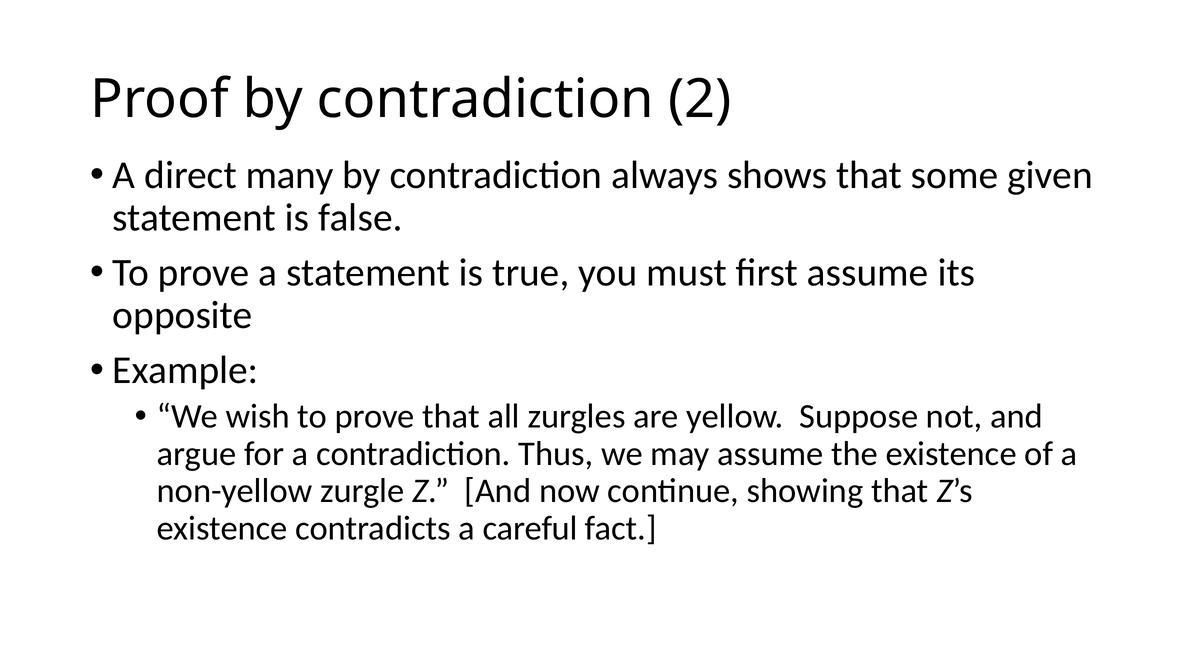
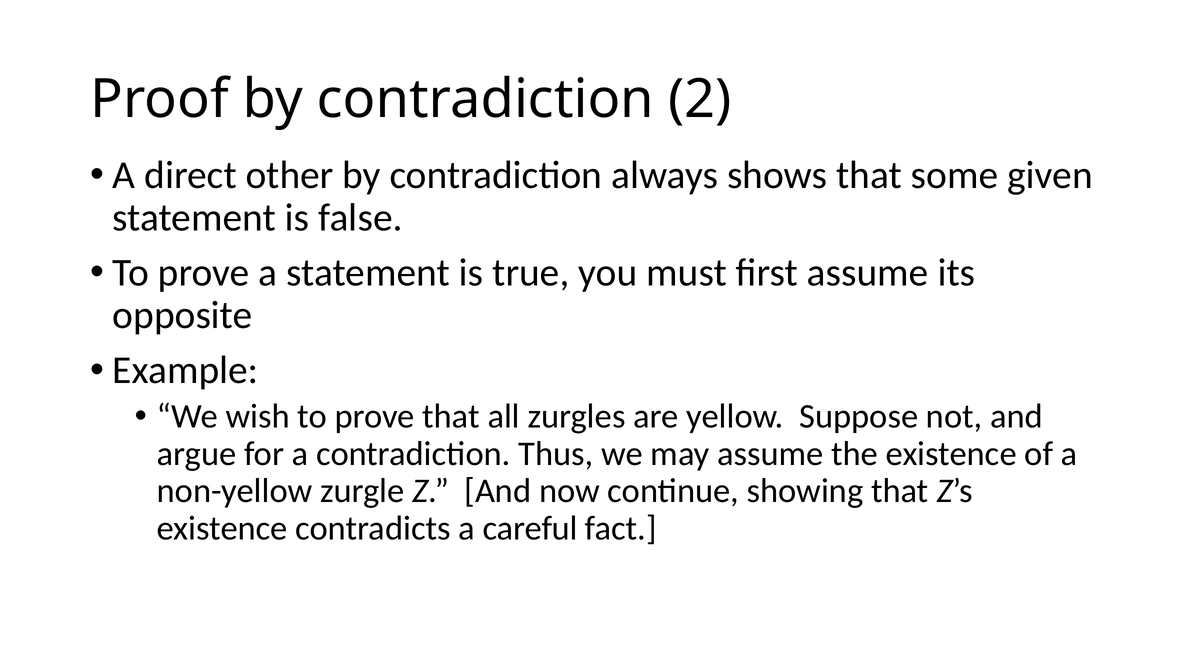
many: many -> other (290, 175)
